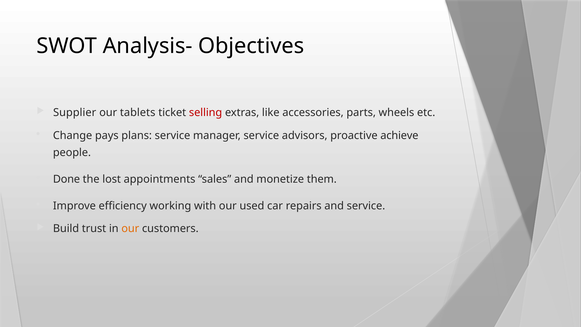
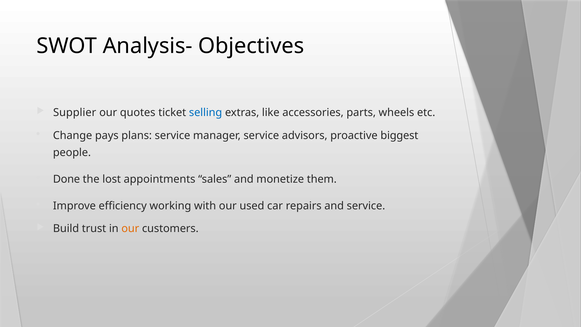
tablets: tablets -> quotes (138, 112)
selling colour: red -> blue (206, 112)
achieve: achieve -> biggest (399, 135)
